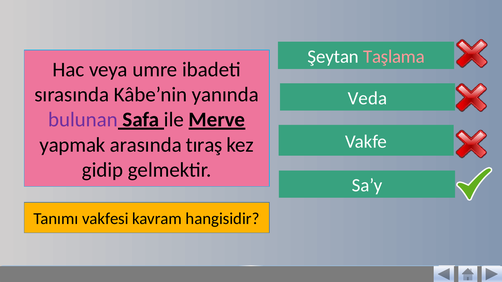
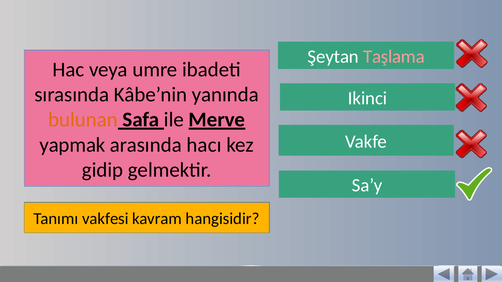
Veda: Veda -> Ikinci (368, 98)
bulunan colour: purple -> orange (83, 120)
tıraş: tıraş -> hacı (204, 145)
